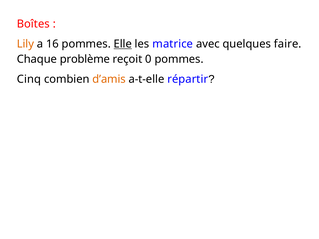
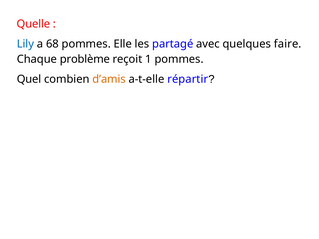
Boîtes: Boîtes -> Quelle (33, 24)
Lily colour: orange -> blue (25, 44)
16: 16 -> 68 (52, 44)
Elle underline: present -> none (123, 44)
matrice: matrice -> partagé (173, 44)
0: 0 -> 1 (148, 59)
Cinq: Cinq -> Quel (29, 79)
